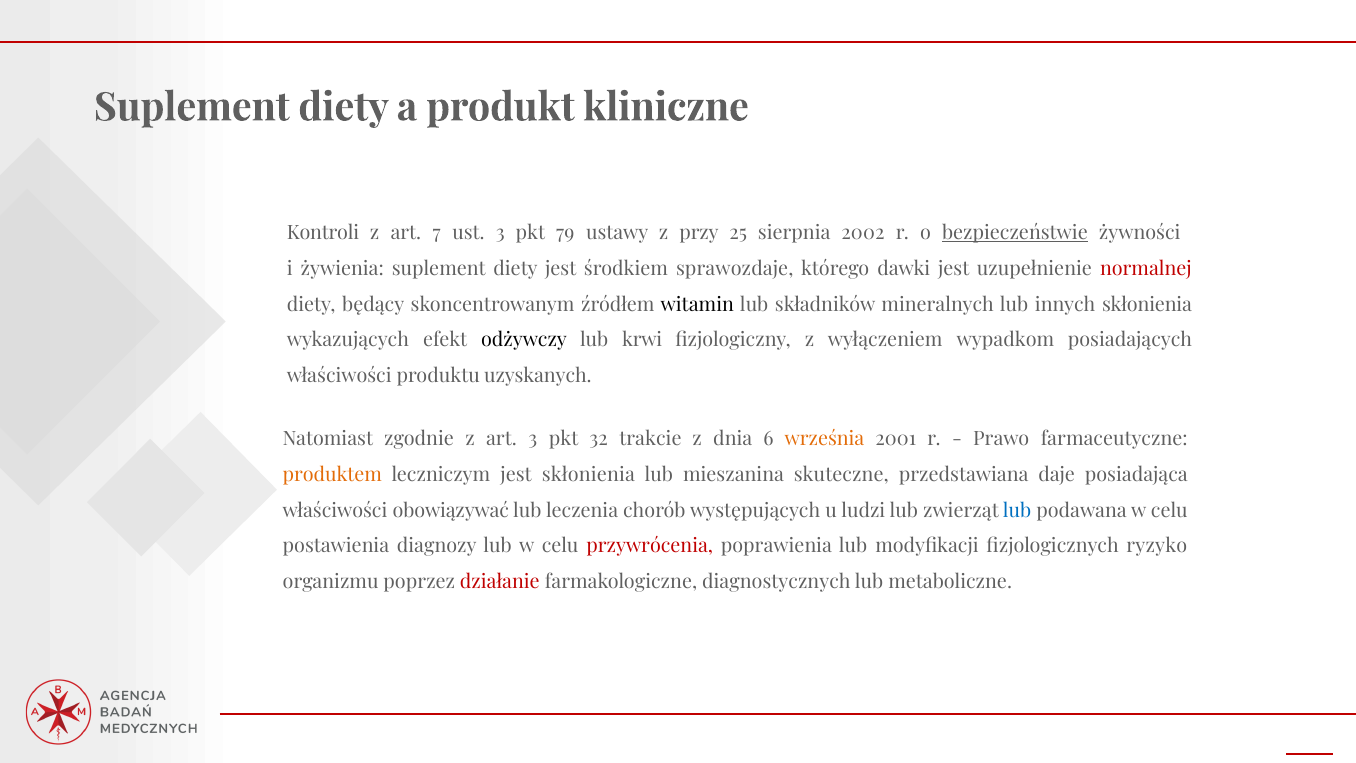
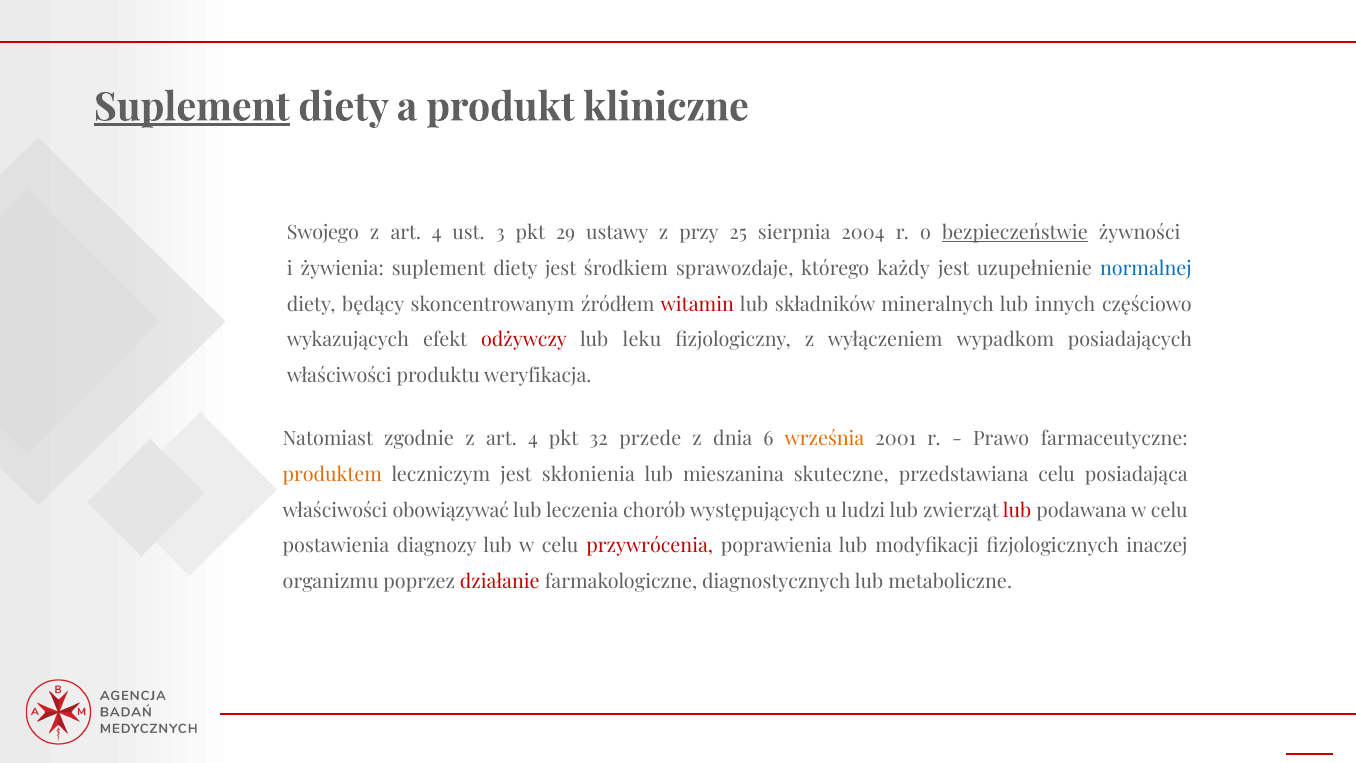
Suplement underline: none -> present (192, 107)
Kontroli: Kontroli -> Swojego (323, 233)
7: 7 -> 4 (437, 233)
79: 79 -> 29 (566, 233)
2002: 2002 -> 2004 (863, 233)
dawki: dawki -> każdy (904, 269)
normalnej colour: red -> blue (1146, 269)
witamin colour: black -> red (697, 304)
innych skłonienia: skłonienia -> częściowo (1147, 304)
odżywczy colour: black -> red (524, 340)
krwi: krwi -> leku (642, 340)
uzyskanych: uzyskanych -> weryfikacja (538, 376)
zgodnie z art 3: 3 -> 4 (533, 439)
trakcie: trakcie -> przede (650, 439)
przedstawiana daje: daje -> celu (1057, 475)
lub colour: blue -> red (1017, 510)
ryzyko: ryzyko -> inaczej (1157, 546)
